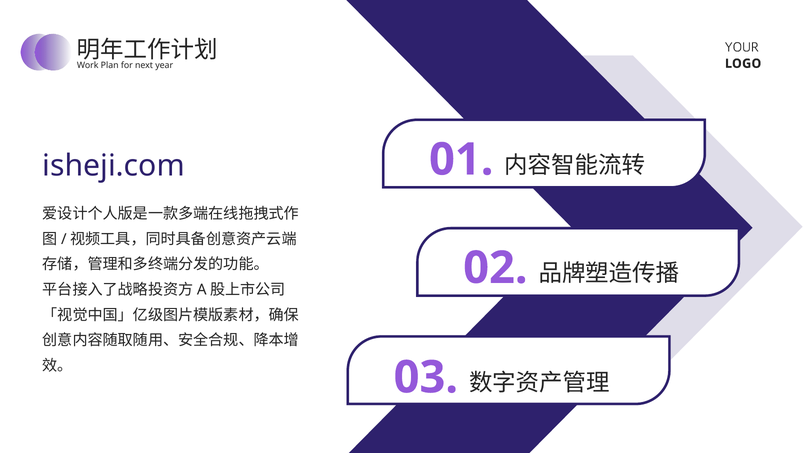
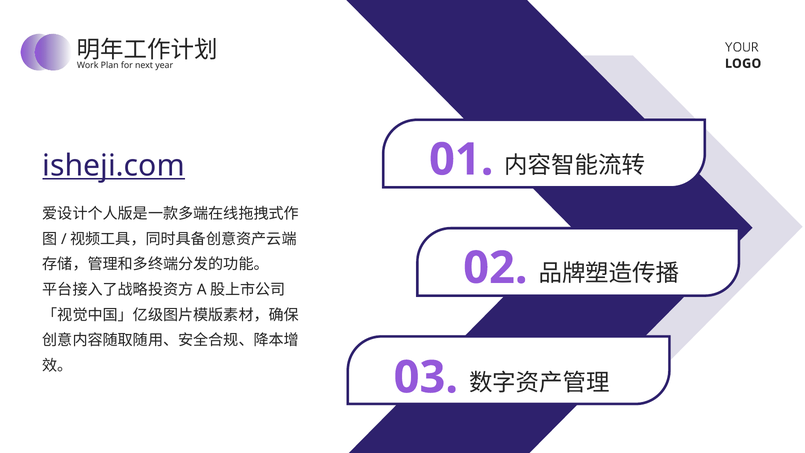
isheji.com underline: none -> present (114, 166)
